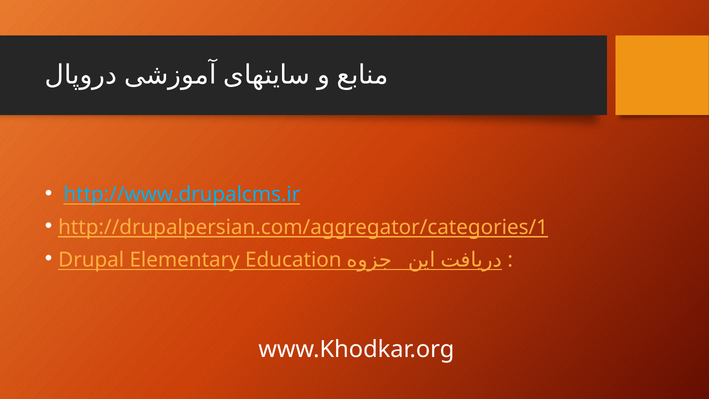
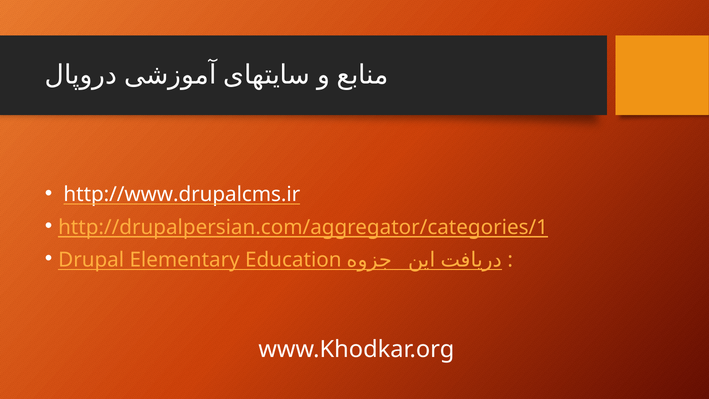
http://www.drupalcms.ir colour: light blue -> white (182, 195)
